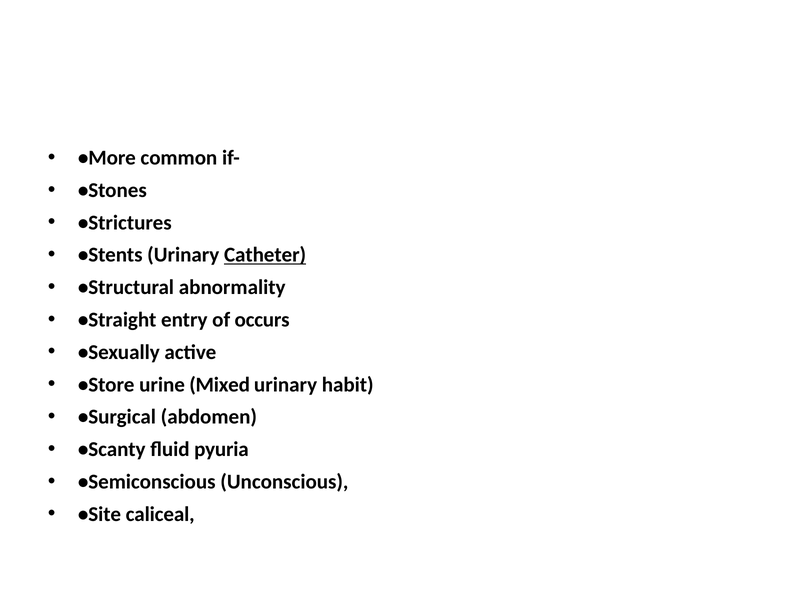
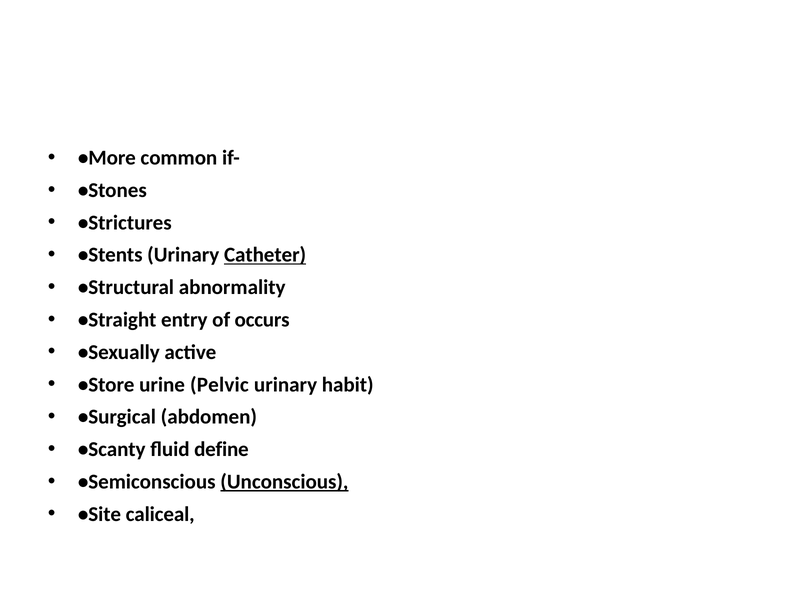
Mixed: Mixed -> Pelvic (219, 385)
pyuria: pyuria -> define (221, 450)
Unconscious underline: none -> present (284, 482)
